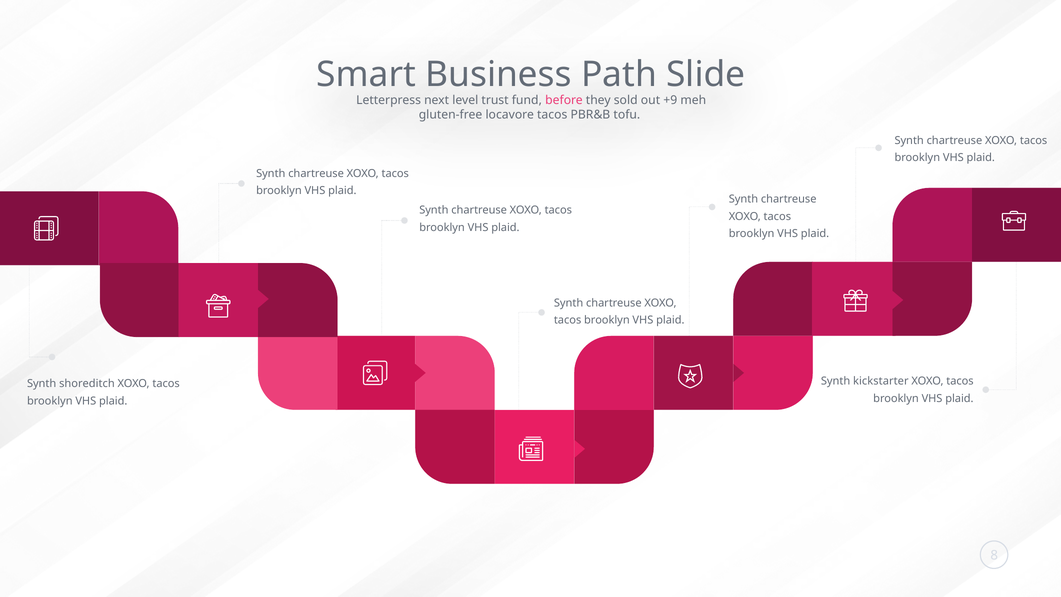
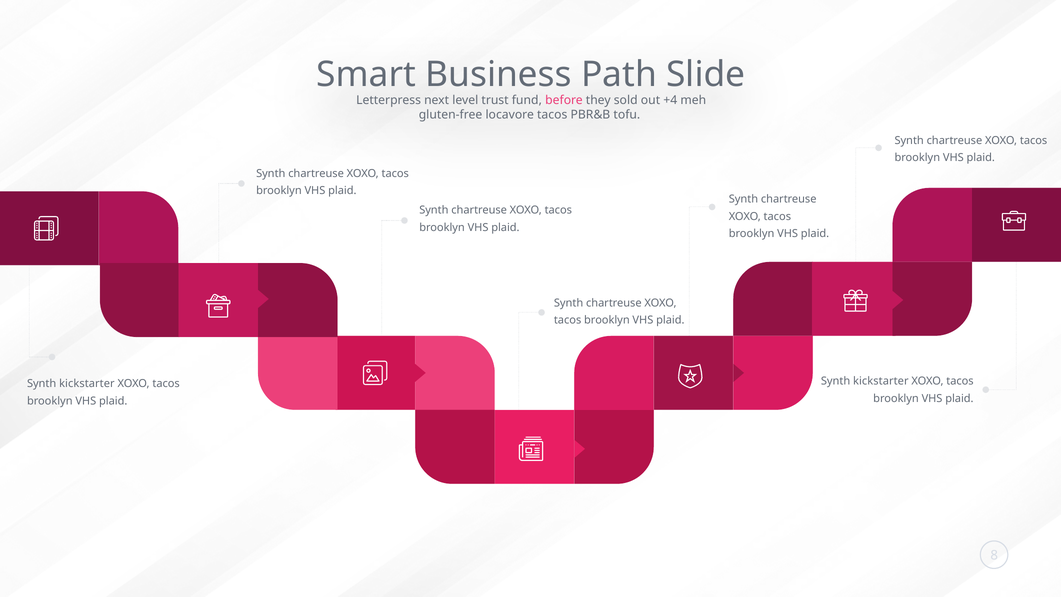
+9: +9 -> +4 (670, 100)
shoreditch: shoreditch -> kickstarter (87, 384)
